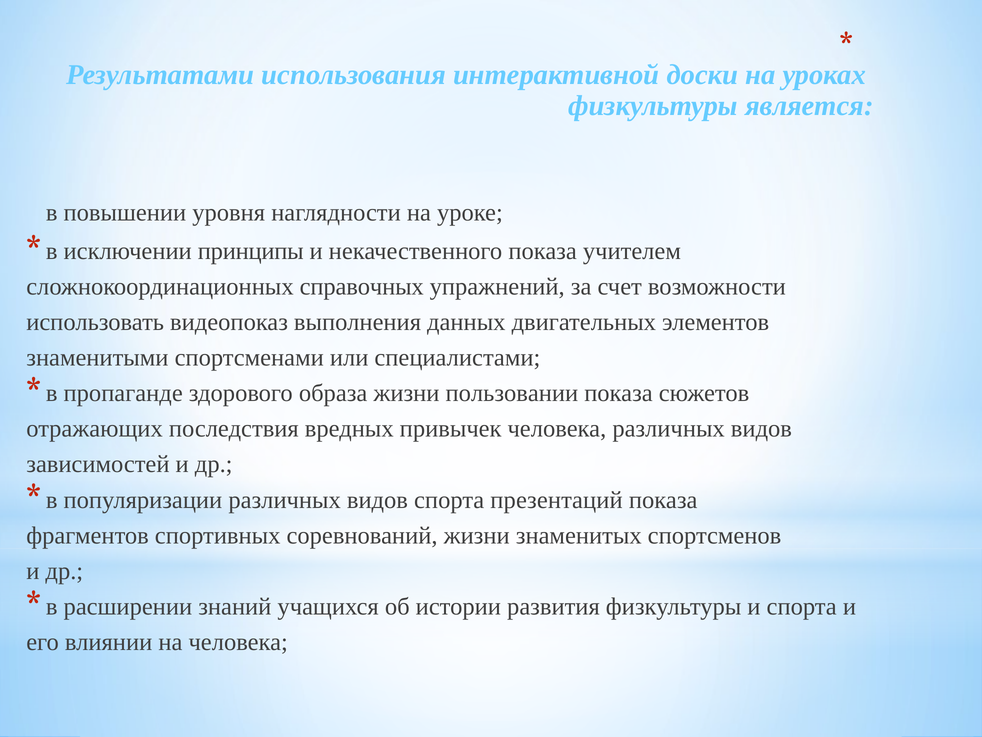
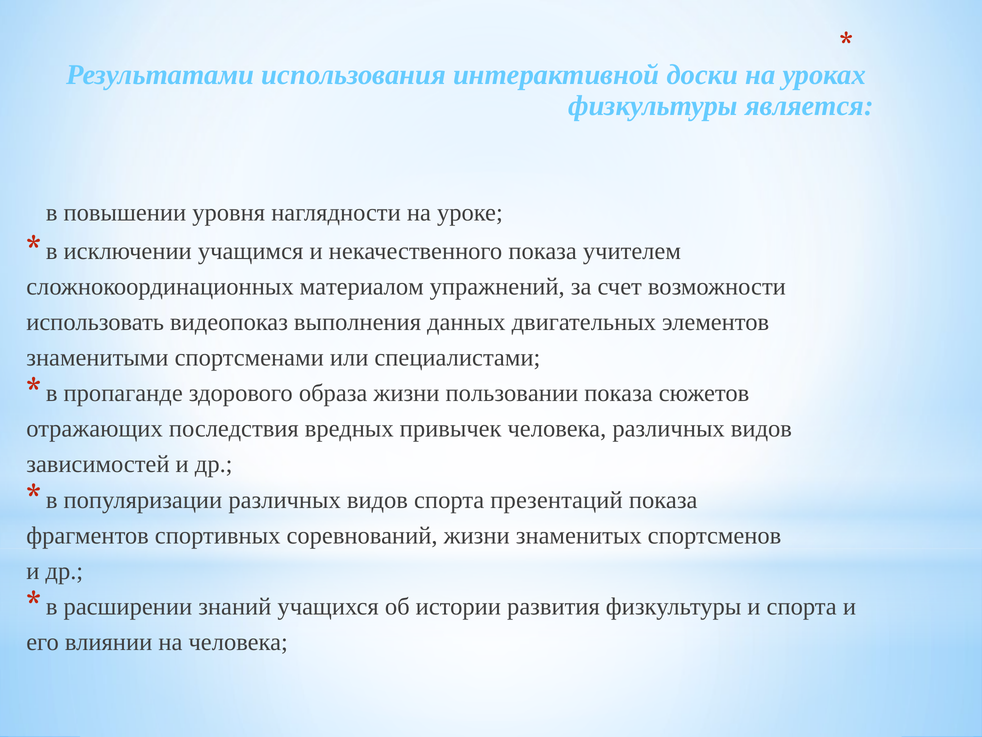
принципы: принципы -> учащимся (251, 251)
справочных: справочных -> материалом (362, 286)
